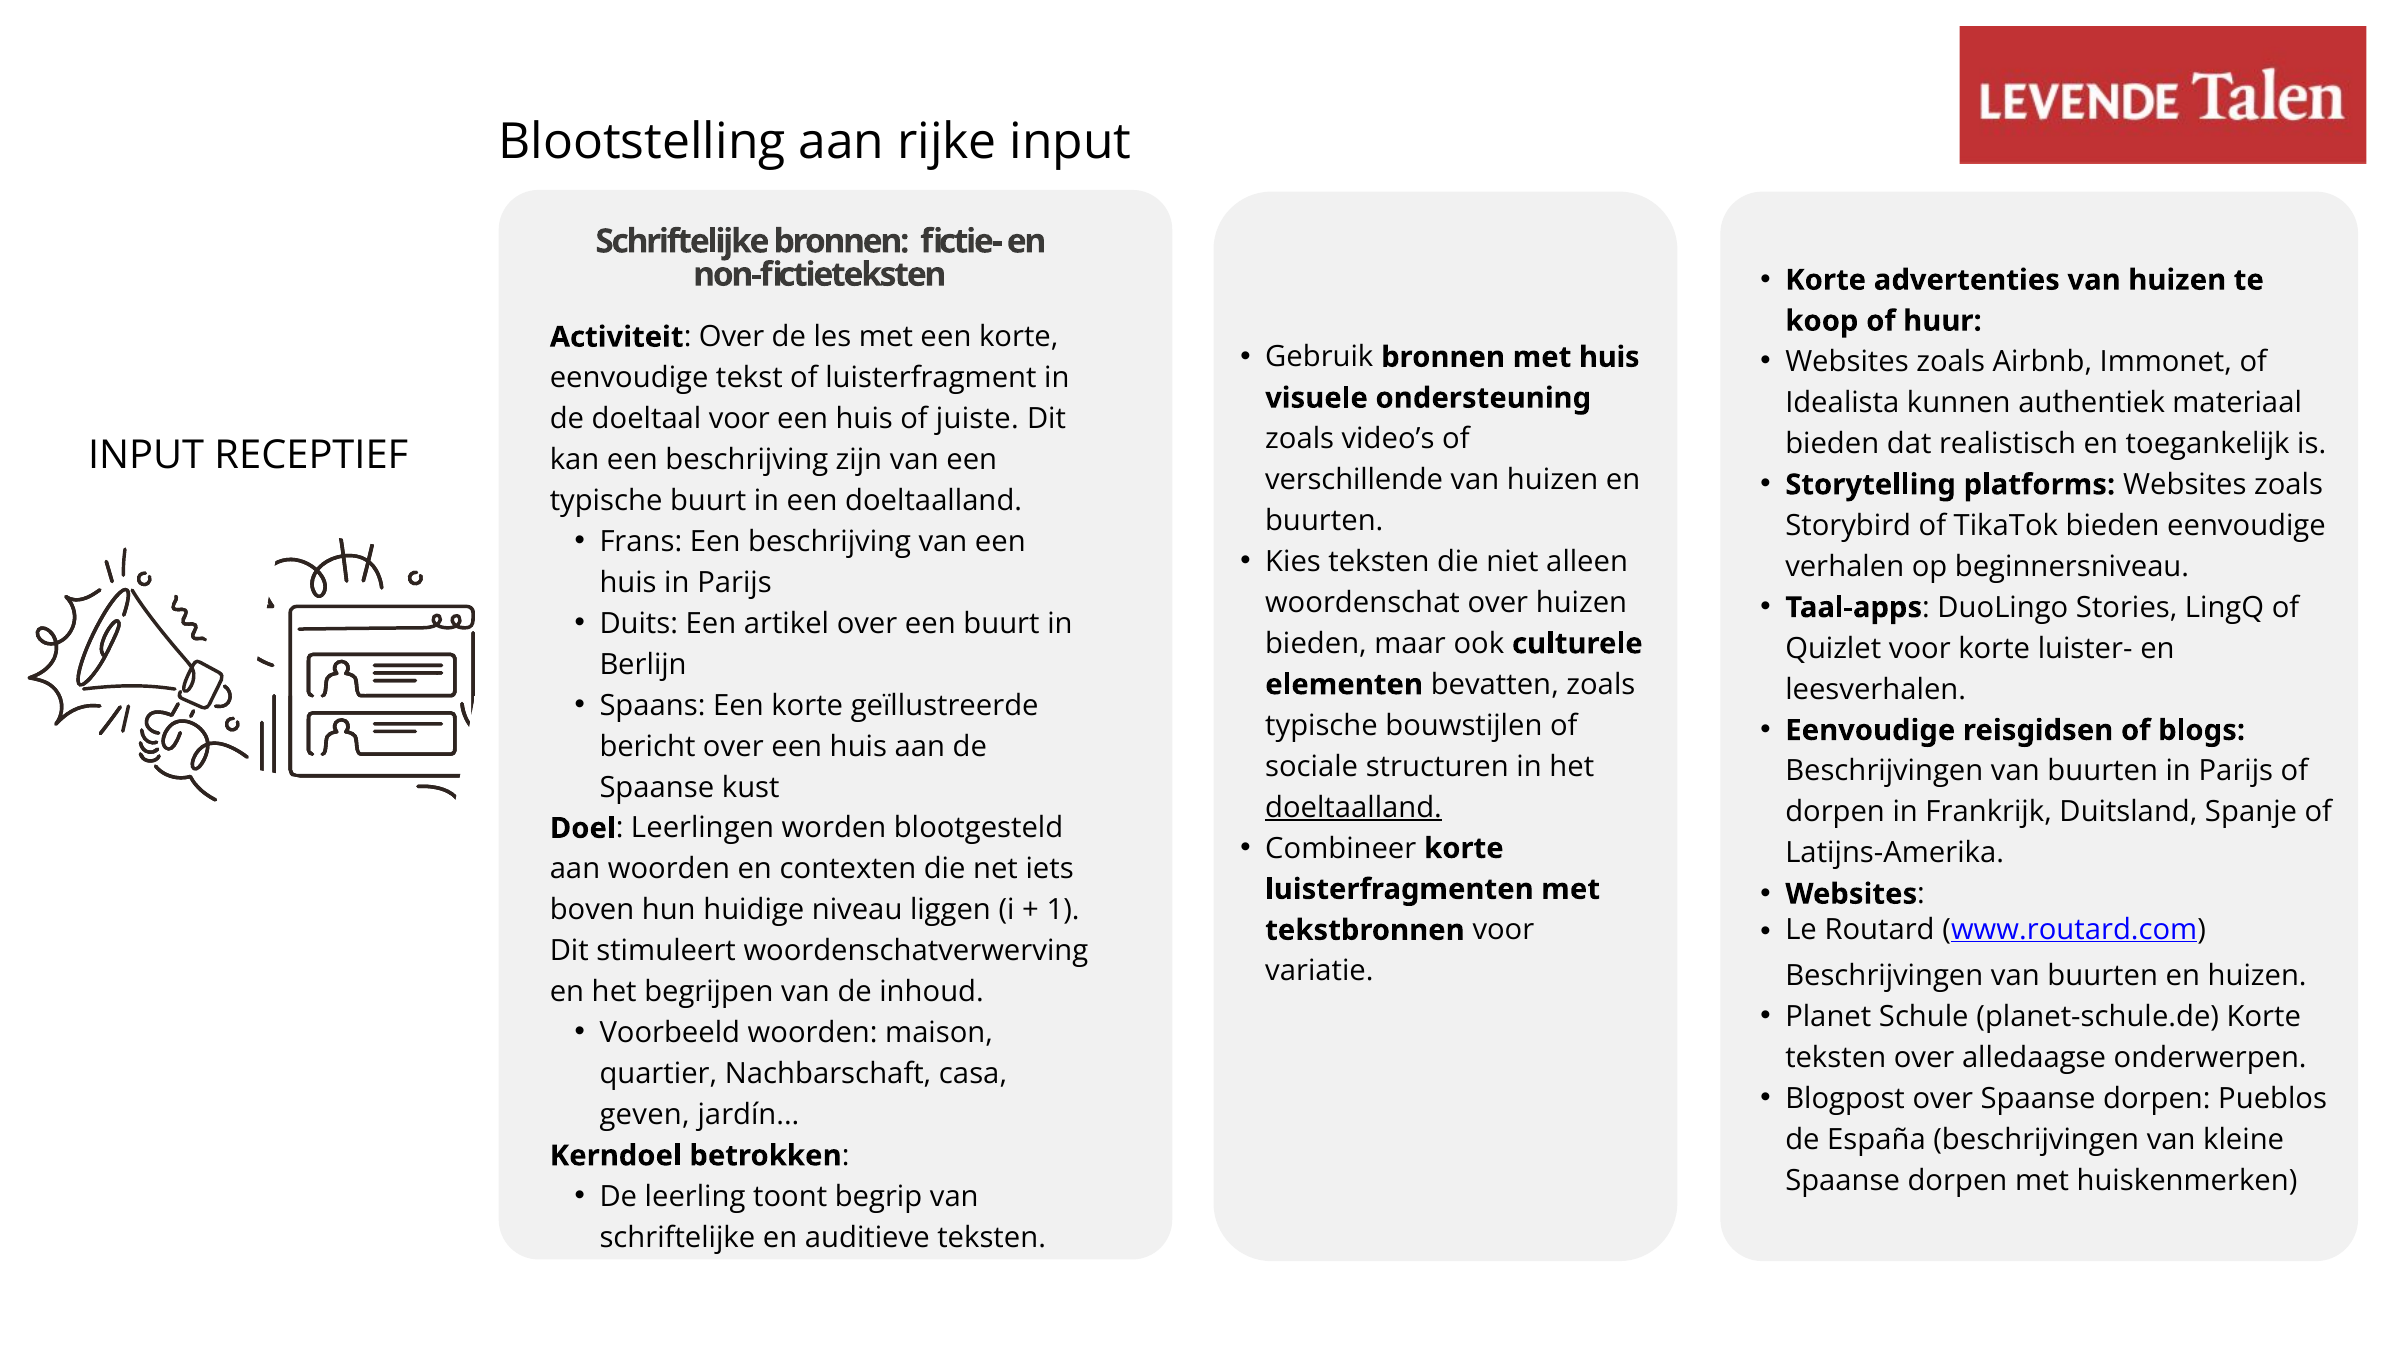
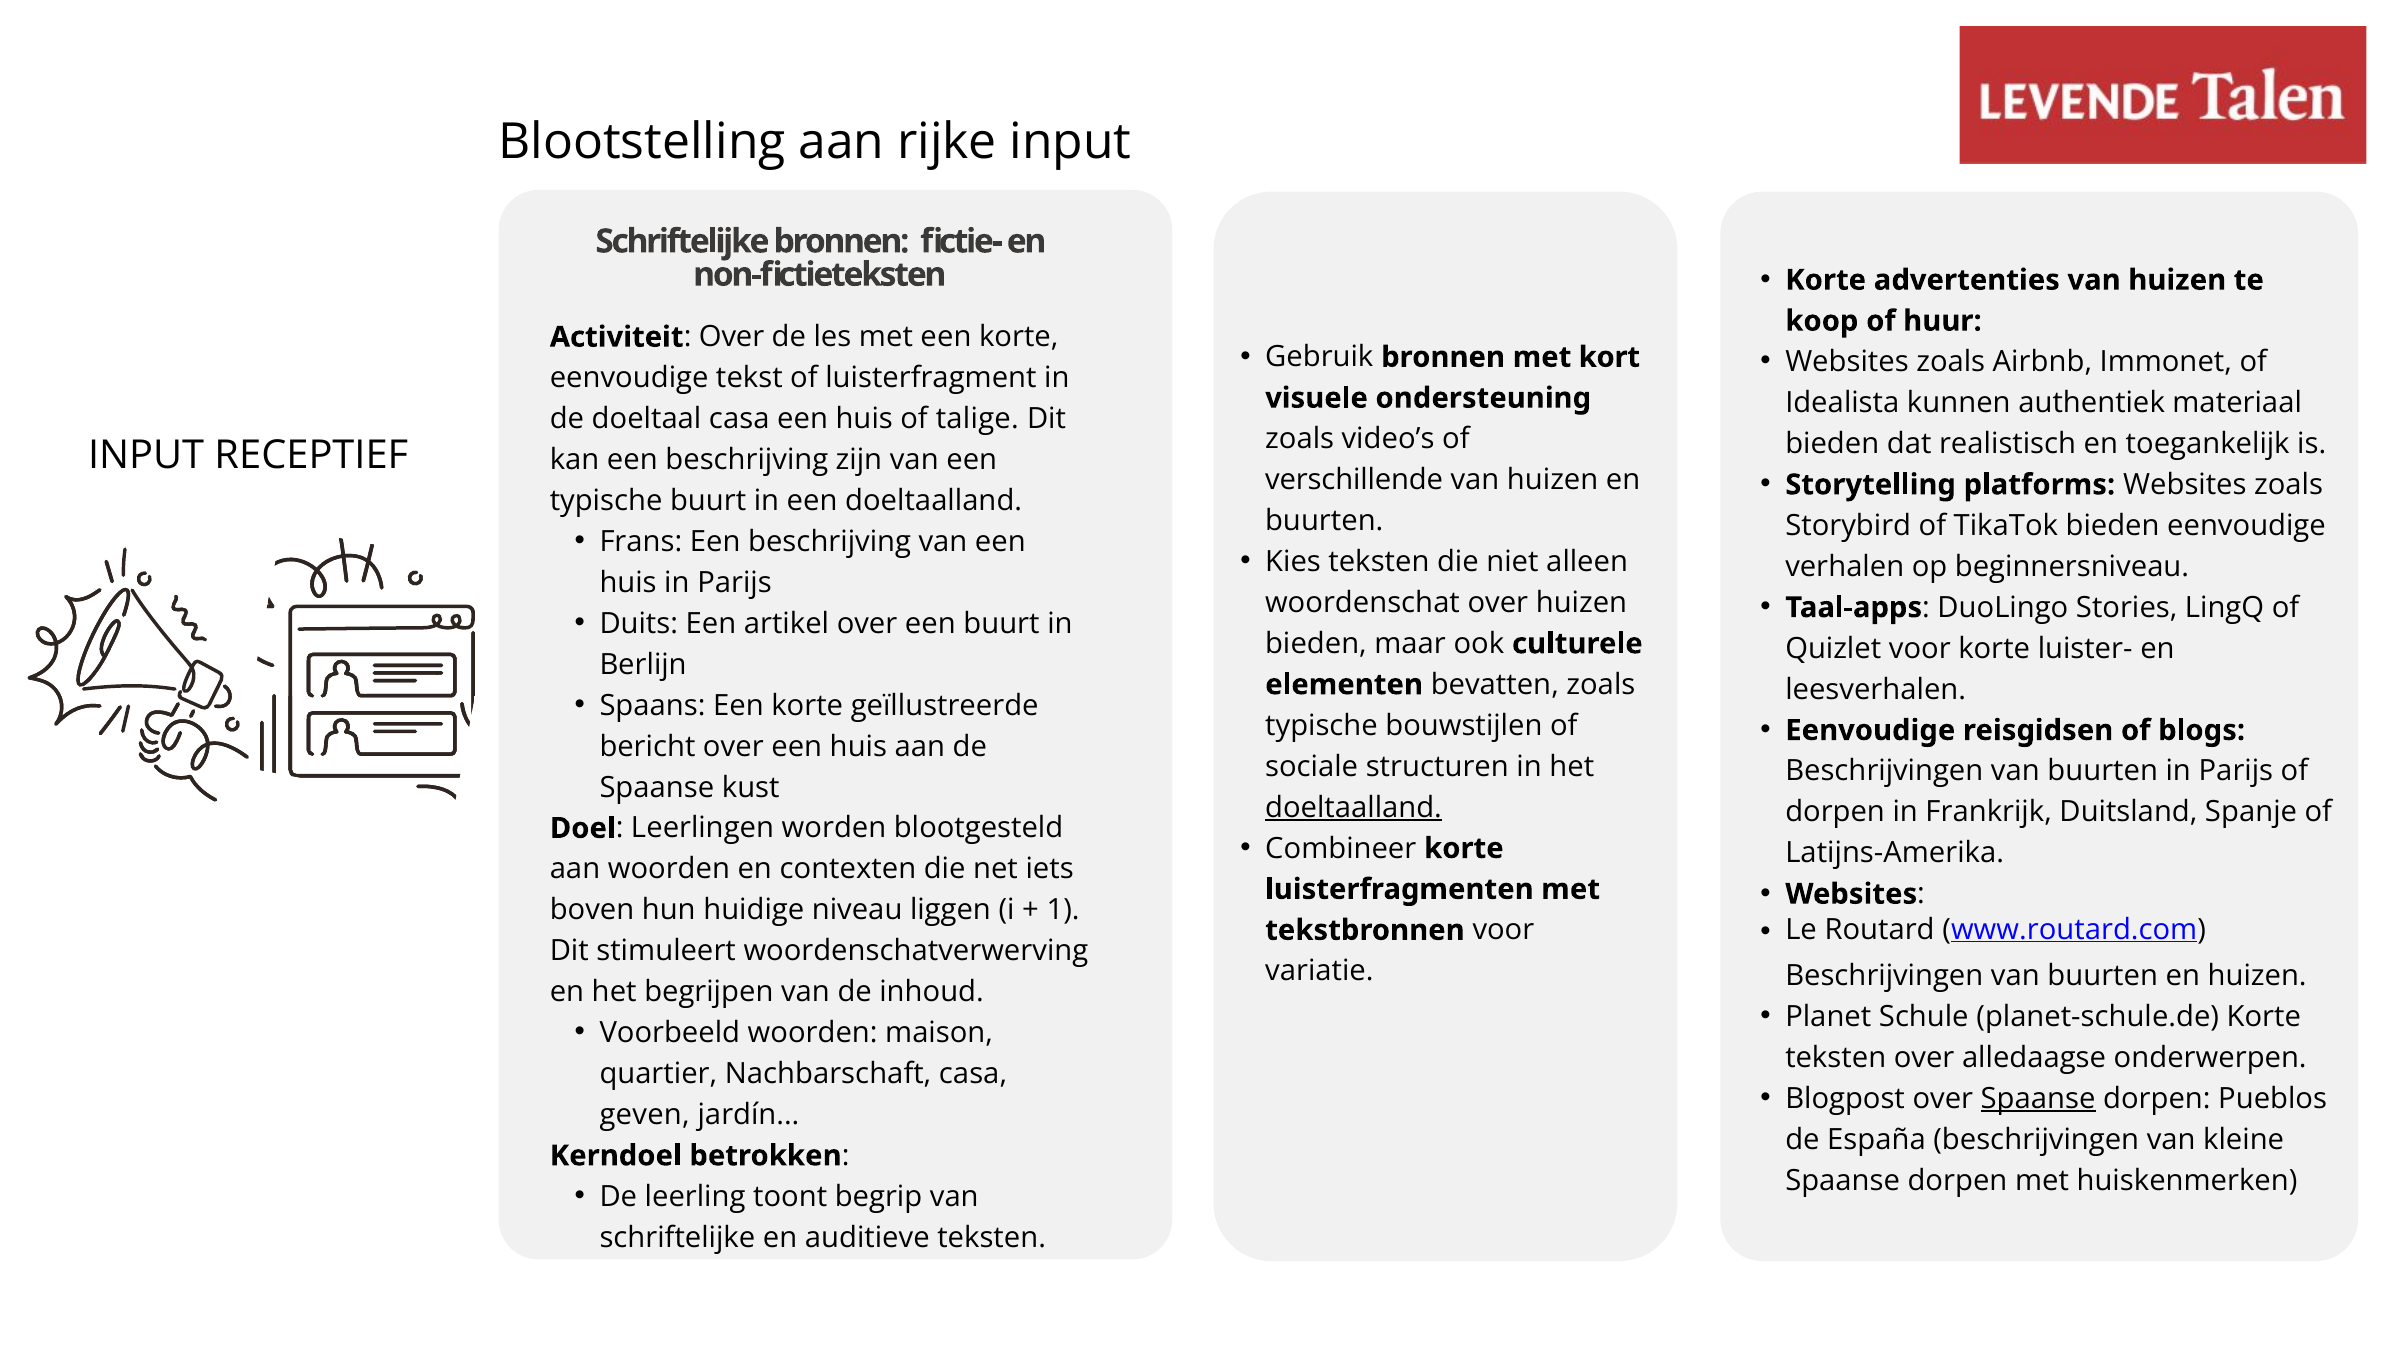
met huis: huis -> kort (1609, 357)
doeltaal voor: voor -> casa (739, 419)
juiste: juiste -> talige (977, 419)
Spaanse underline: none -> present (2038, 1098)
